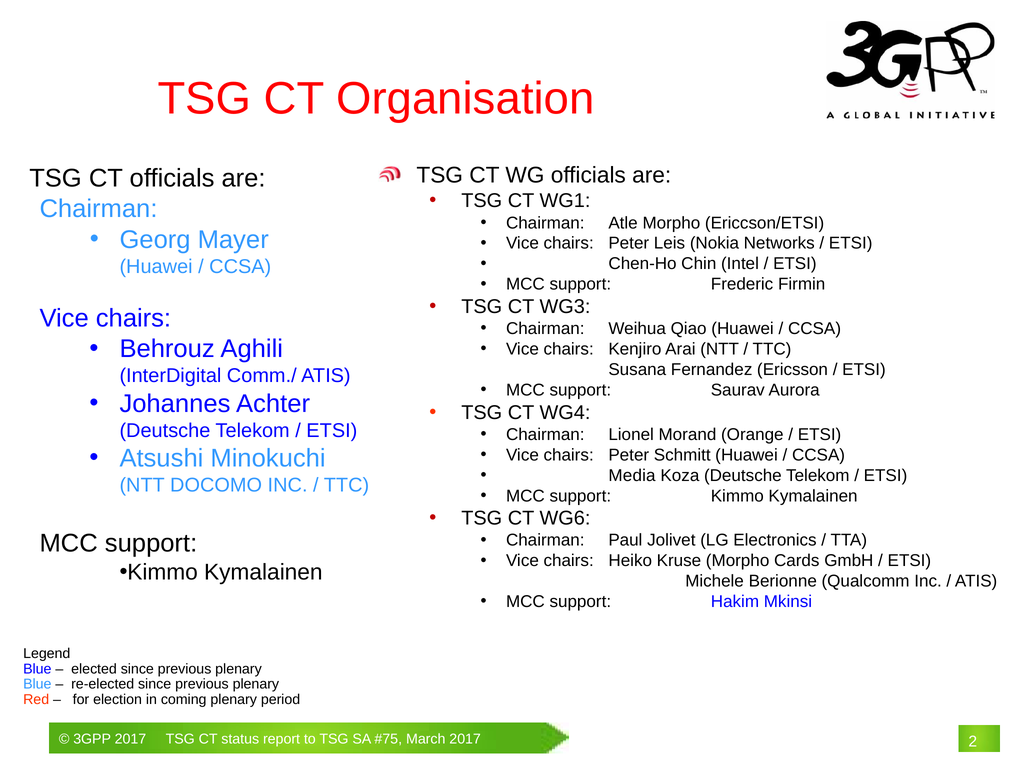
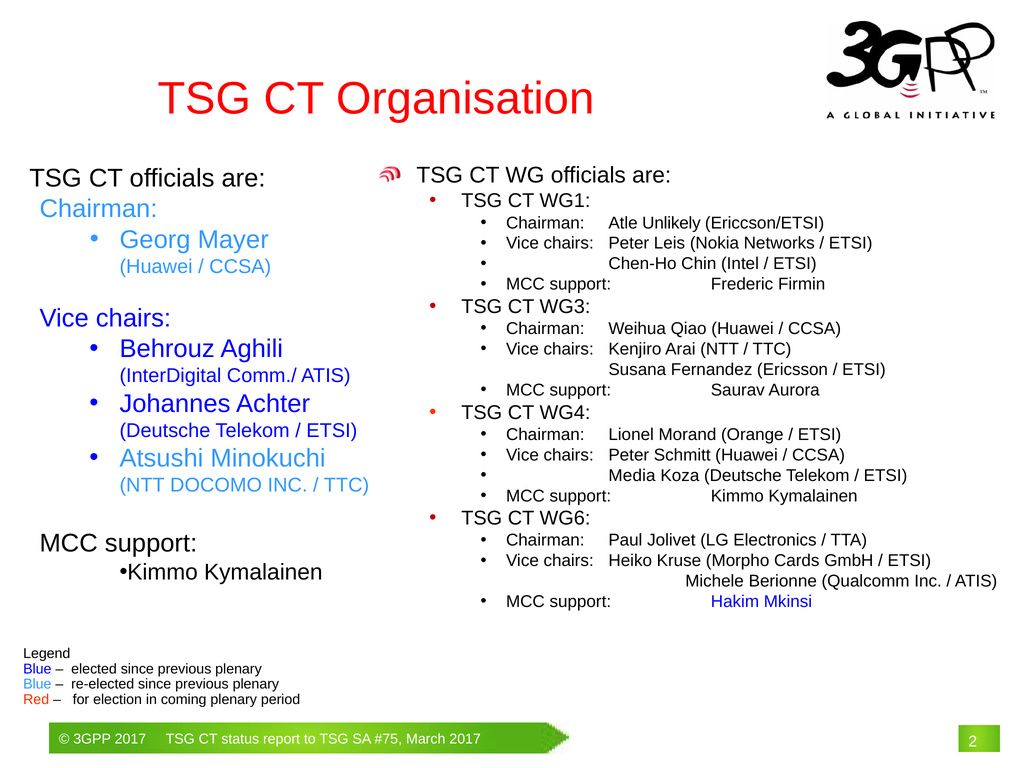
Atle Morpho: Morpho -> Unlikely (671, 223)
